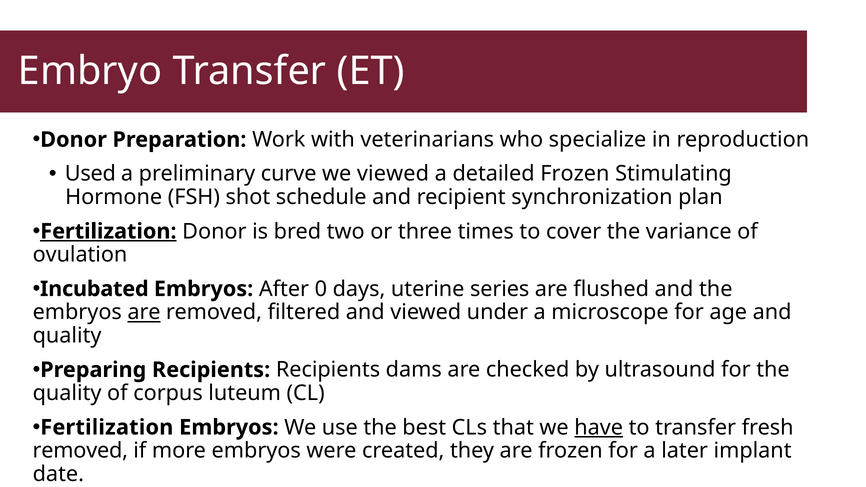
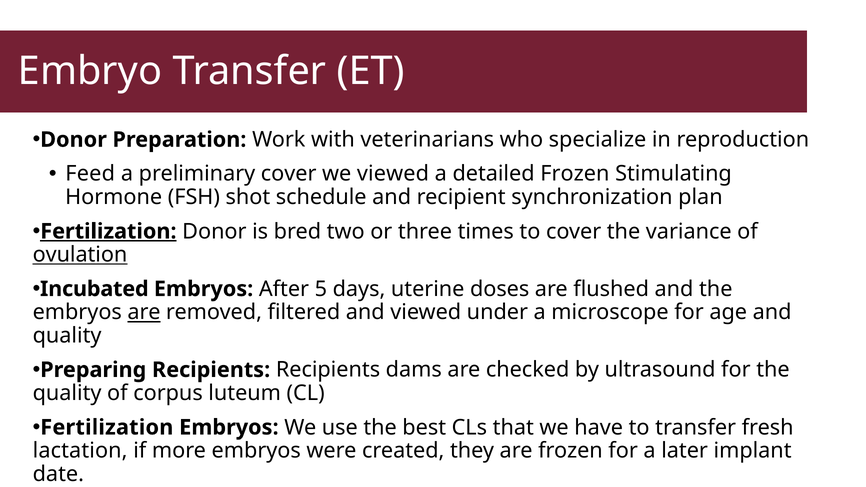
Used: Used -> Feed (90, 174)
preliminary curve: curve -> cover (289, 174)
ovulation underline: none -> present (80, 255)
0: 0 -> 5 (321, 289)
series: series -> doses (500, 289)
have underline: present -> none (599, 428)
removed: removed -> lactation (80, 451)
